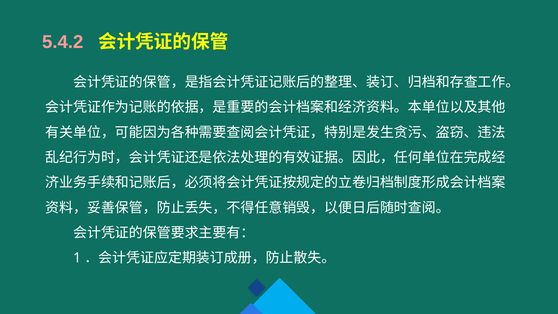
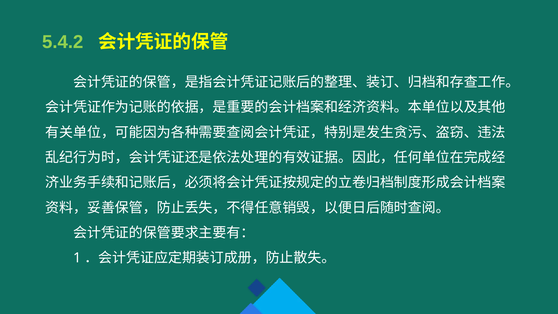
5.4.2 colour: pink -> light green (63, 42)
